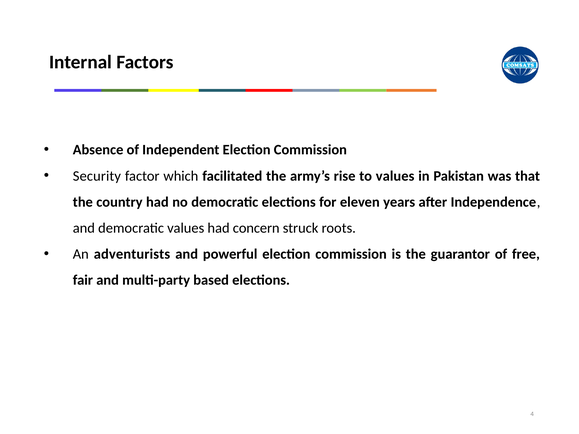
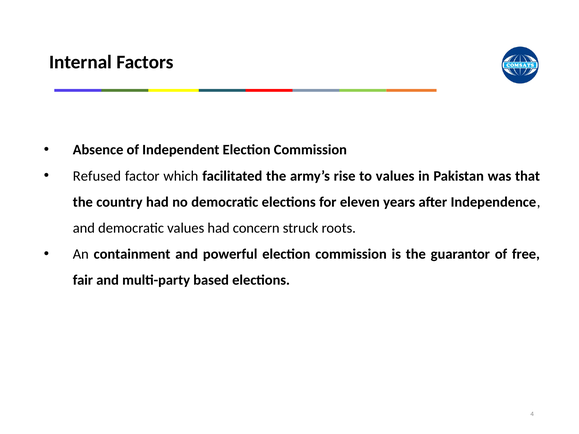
Security: Security -> Refused (97, 176)
adventurists: adventurists -> containment (132, 254)
